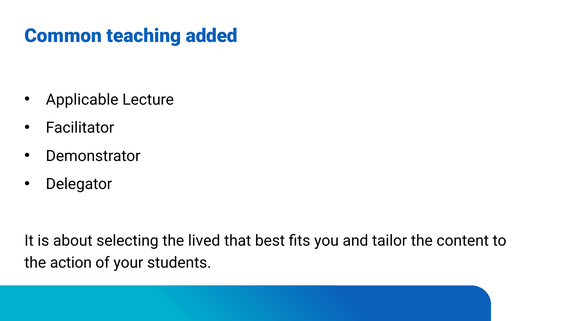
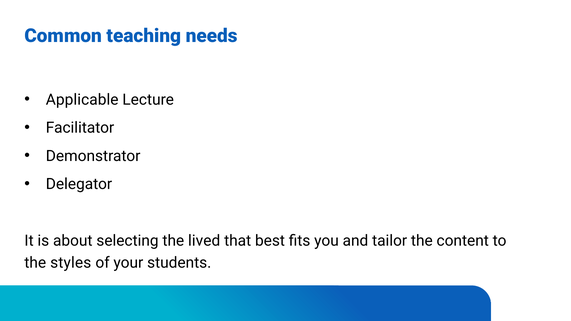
added: added -> needs (212, 36)
action: action -> styles (71, 263)
